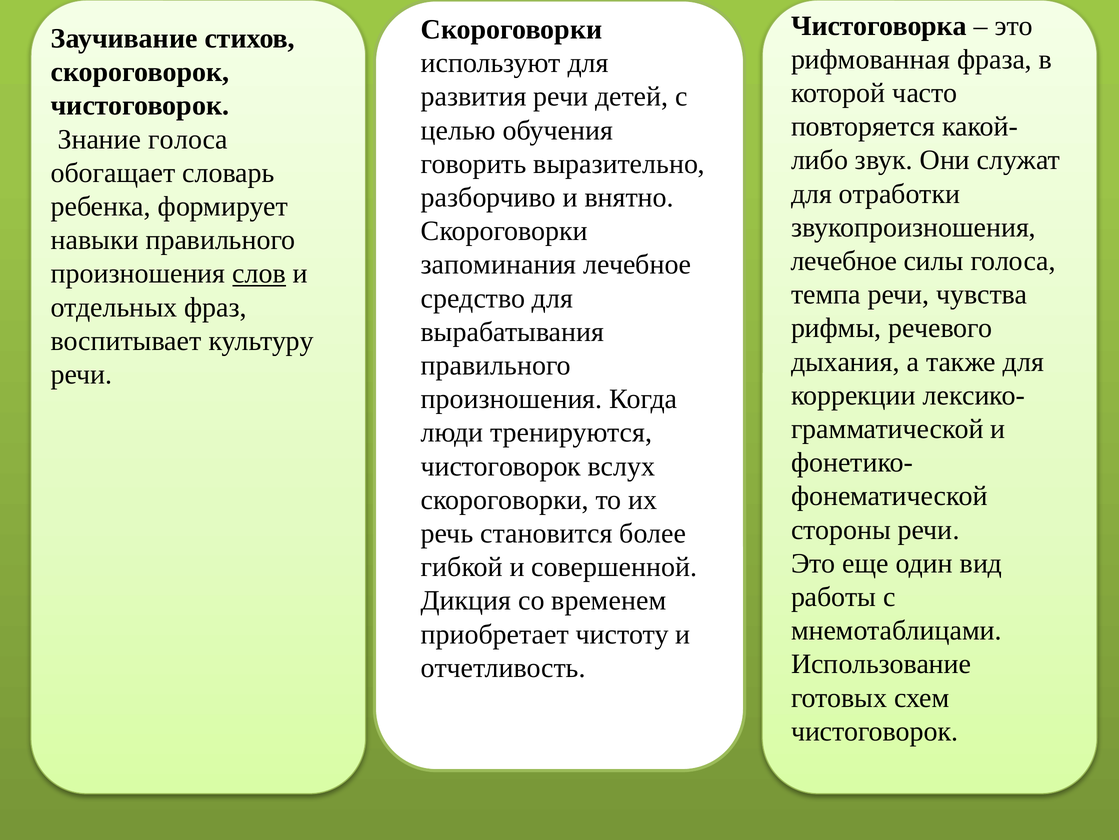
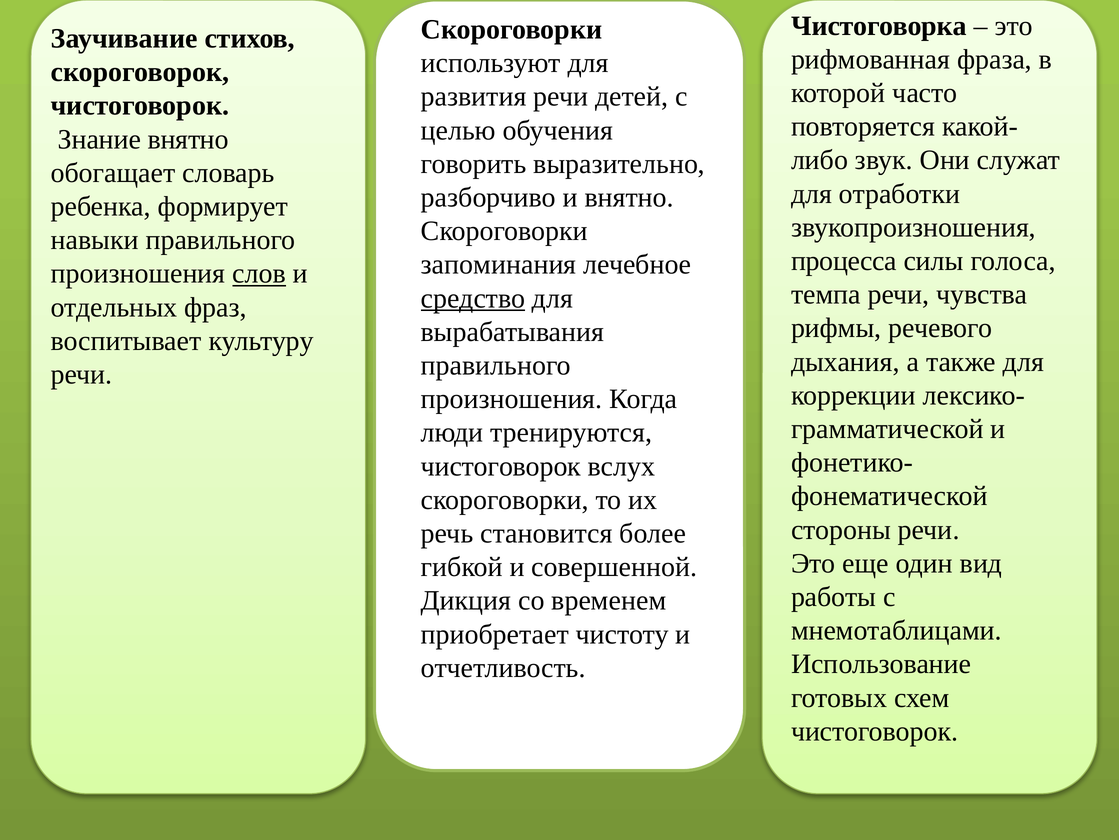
Знание голоса: голоса -> внятно (188, 139)
лечебное: лечебное -> процесса (844, 261)
средство underline: none -> present (473, 298)
